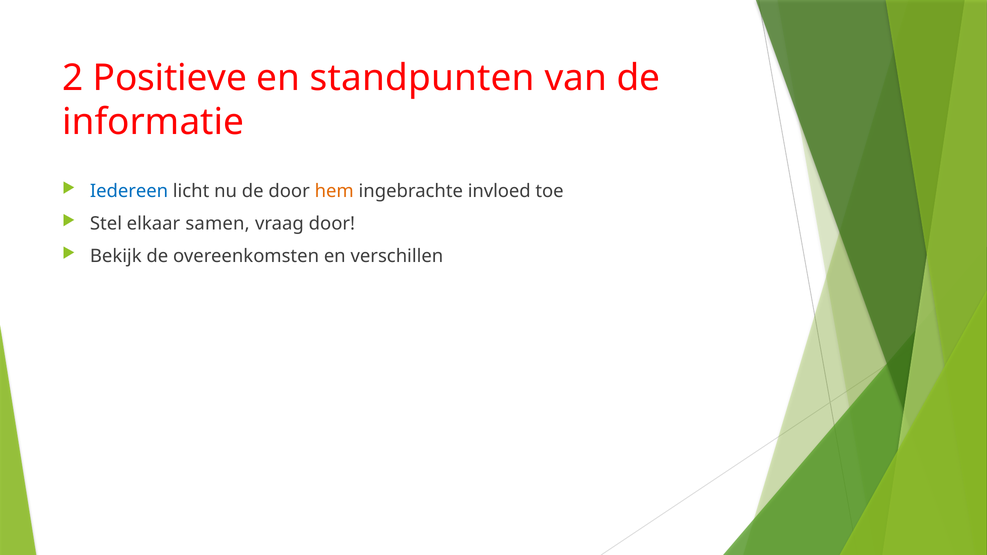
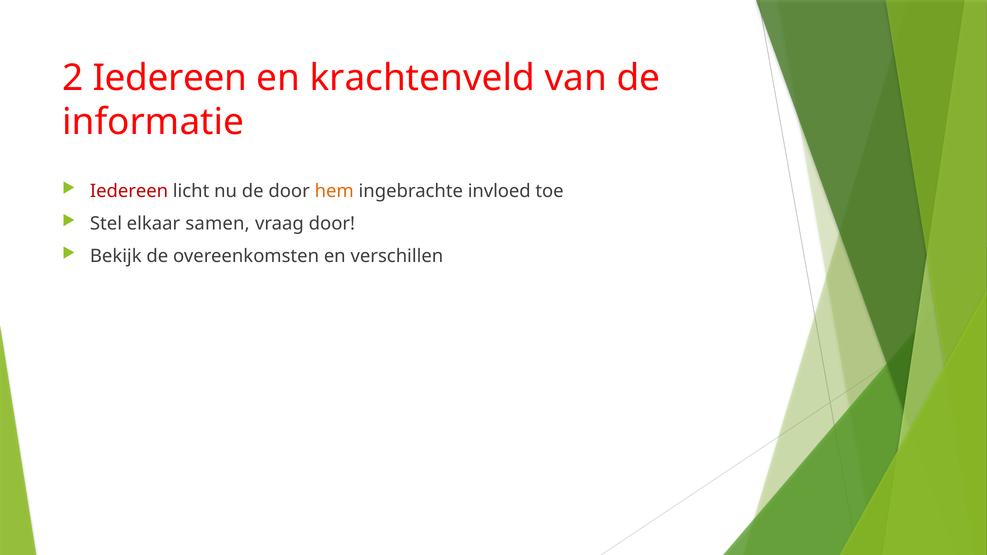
2 Positieve: Positieve -> Iedereen (170, 78)
standpunten: standpunten -> krachtenveld (422, 78)
Iedereen colour: blue -> red (129, 191)
